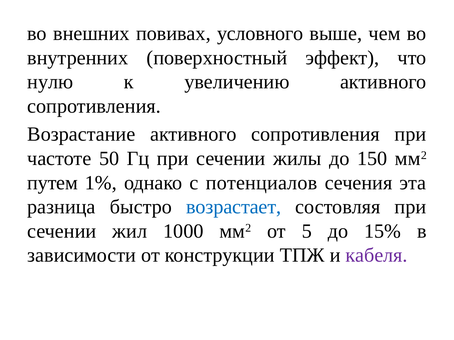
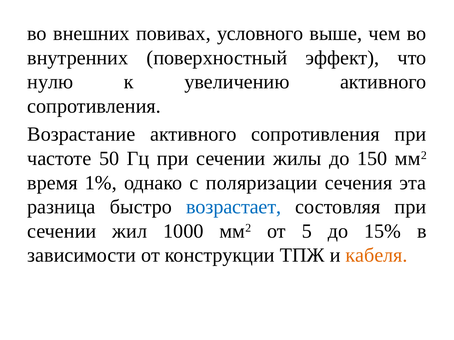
путем: путем -> время (52, 183)
потенциалов: потенциалов -> поляризации (262, 183)
кабеля colour: purple -> orange (377, 256)
